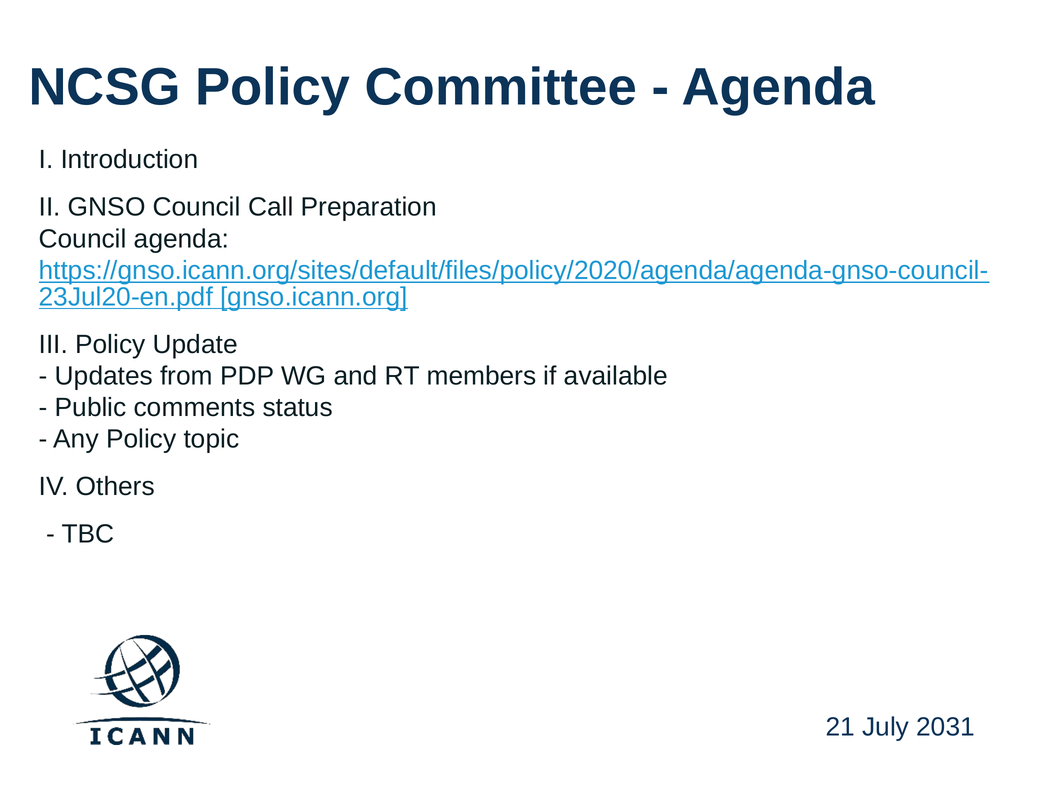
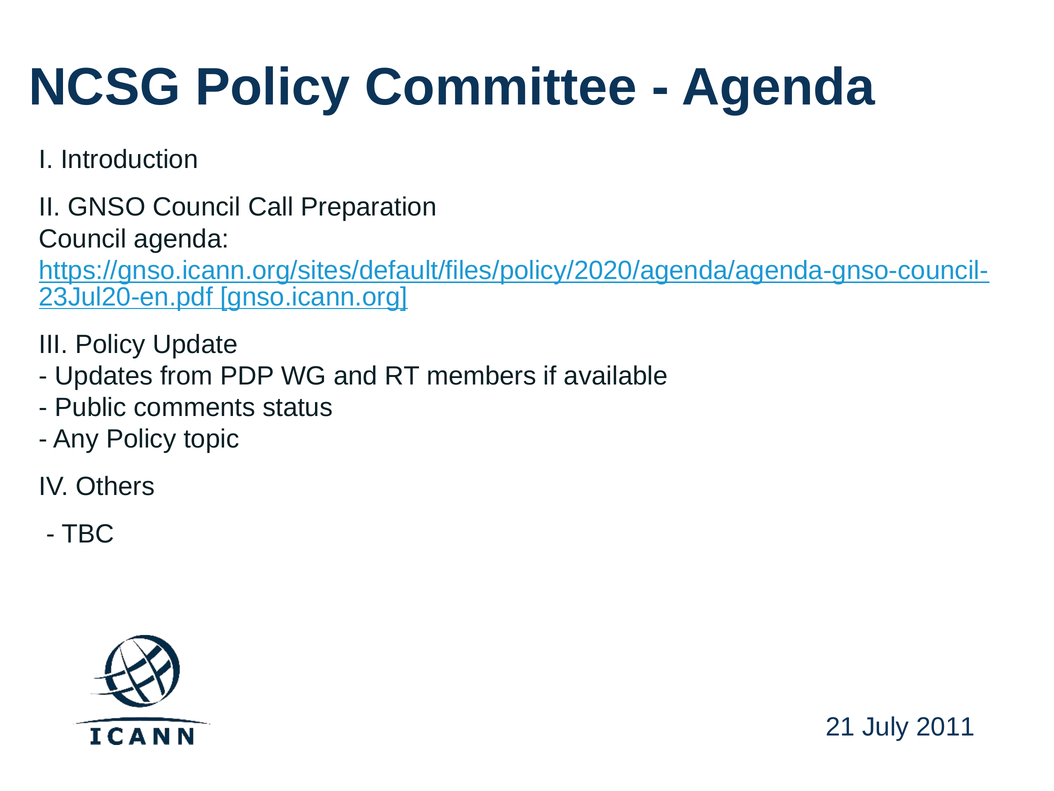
2031: 2031 -> 2011 (946, 726)
